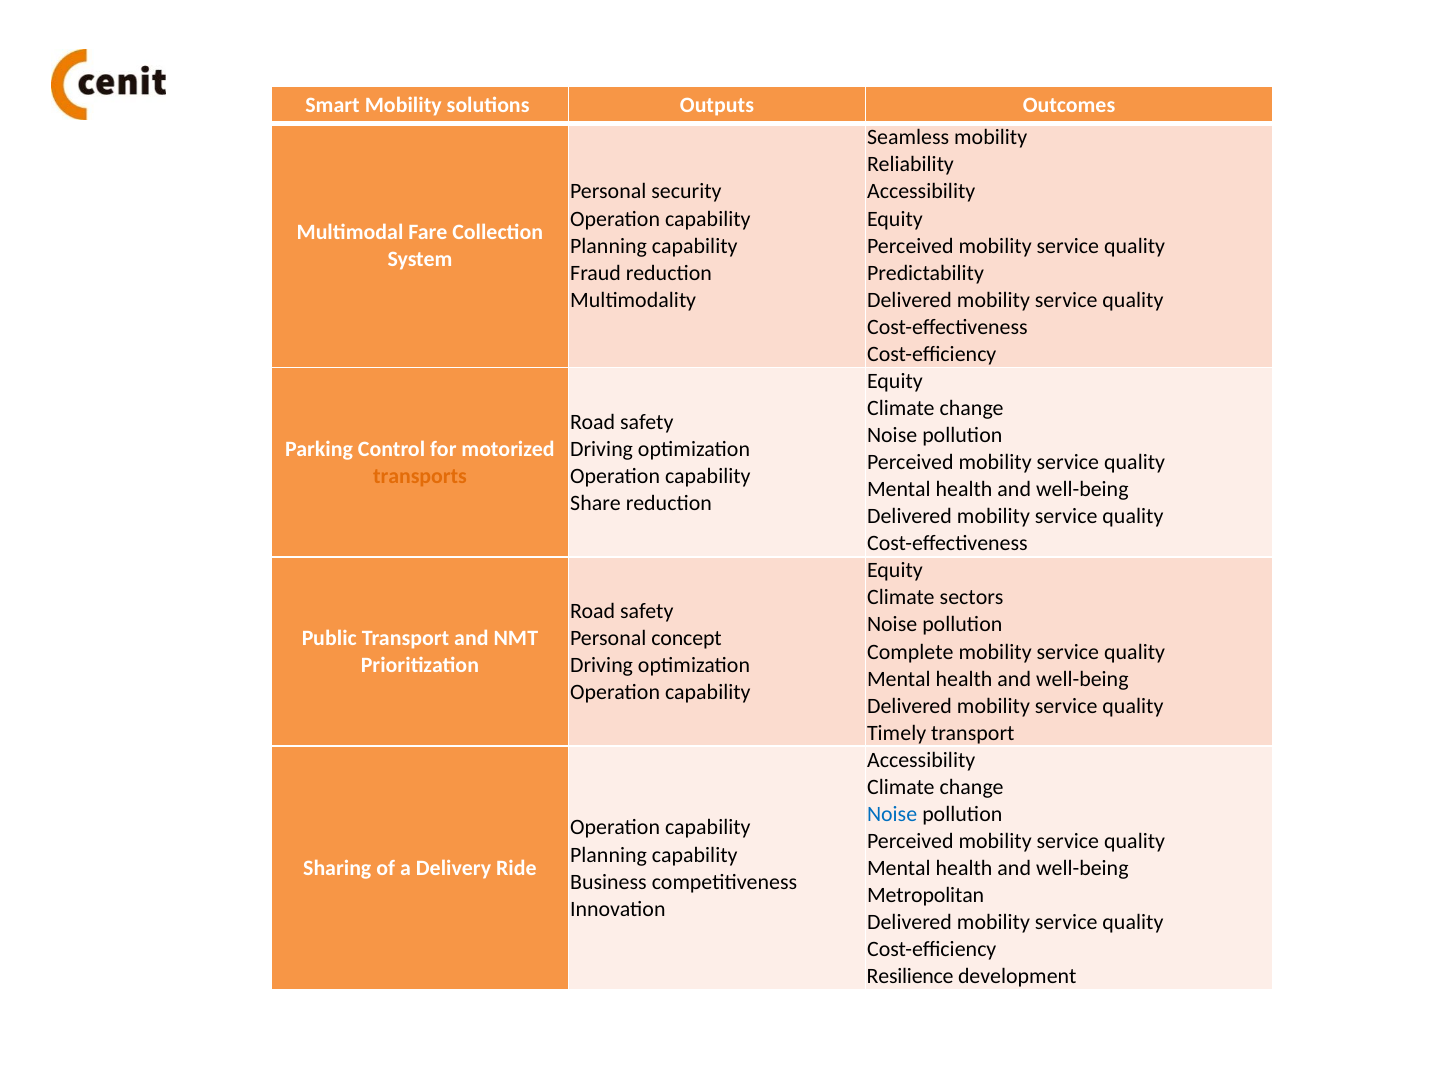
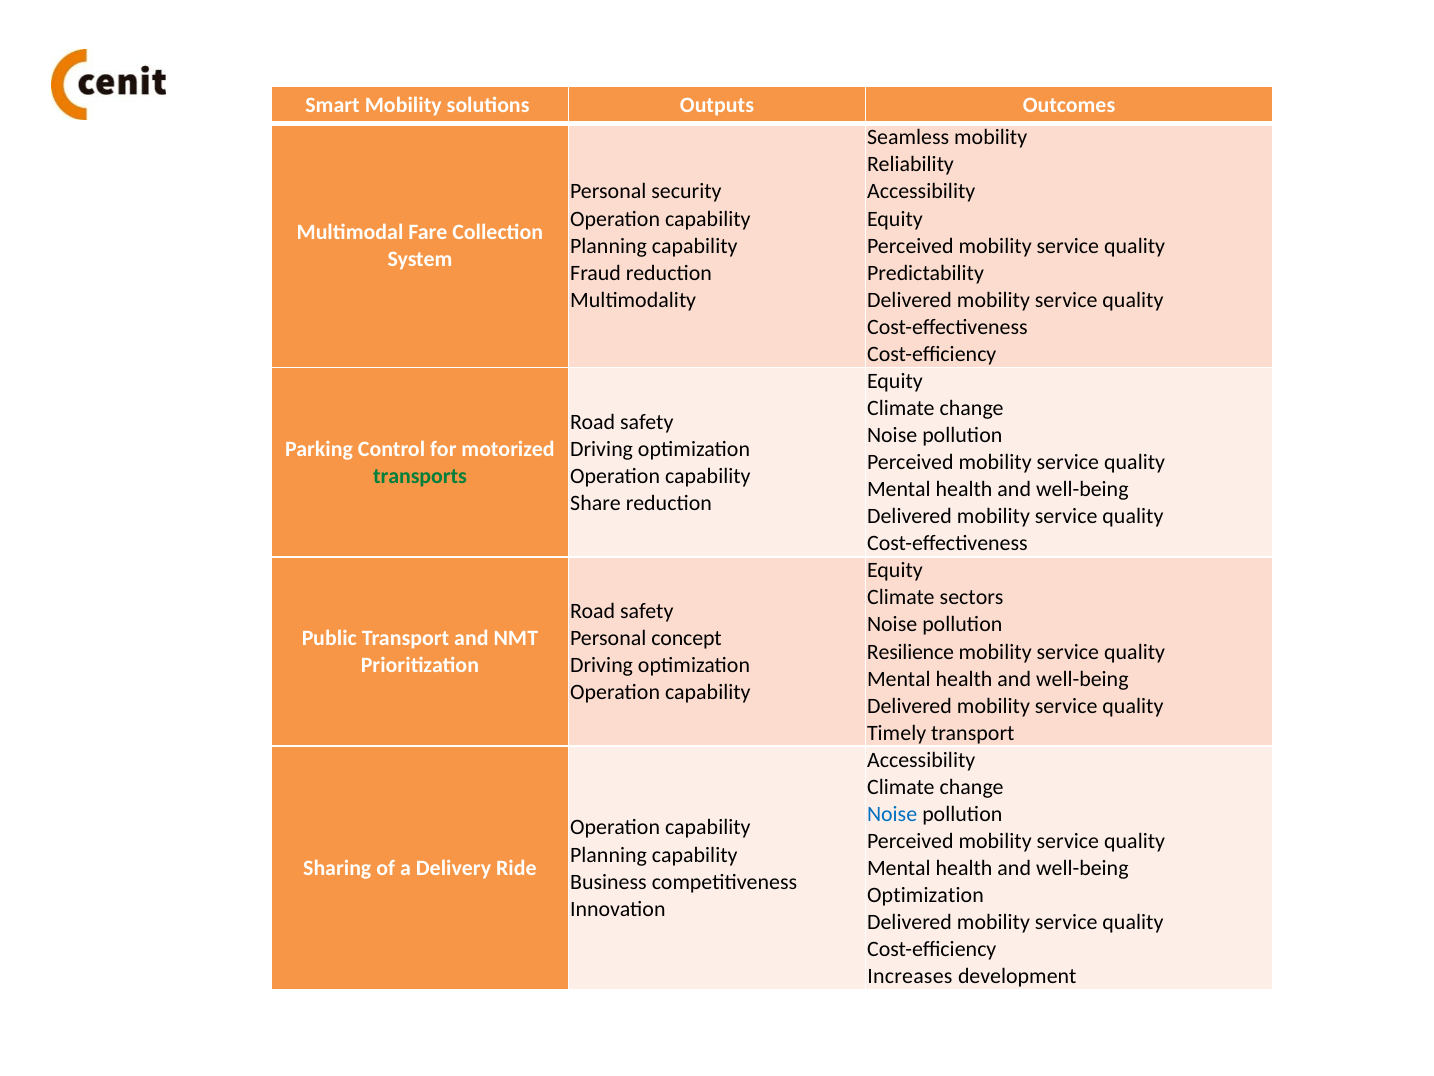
transports colour: orange -> green (420, 476)
Complete: Complete -> Resilience (910, 652)
Metropolitan: Metropolitan -> Optimization (925, 895)
Resilience: Resilience -> Increases (910, 976)
